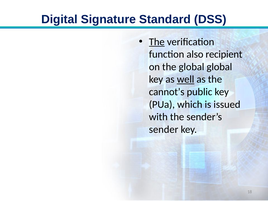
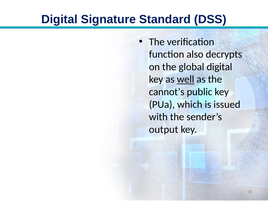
The underline: present -> none (157, 42)
recipient: recipient -> decrypts (224, 54)
global global: global -> digital (219, 67)
sender: sender -> output (164, 129)
